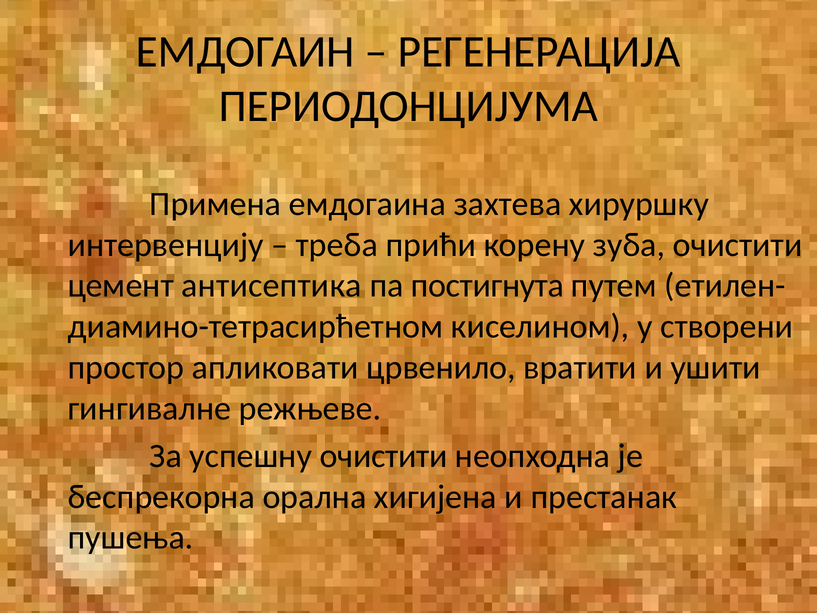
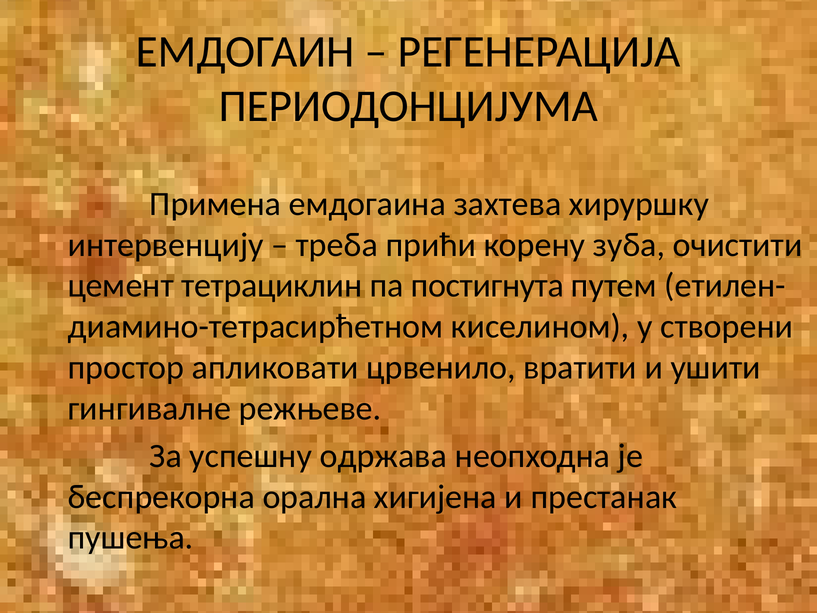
антисептика: антисептика -> тетрациклин (272, 286)
успешну очистити: очистити -> одржава (383, 456)
